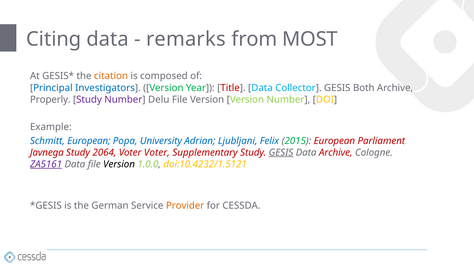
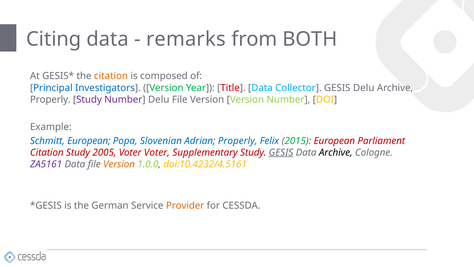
MOST: MOST -> BOTH (310, 39)
GESIS Both: Both -> Delu (364, 88)
University: University -> Slovenian (161, 141)
Adrian Ljubljani: Ljubljani -> Properly (238, 141)
Javnega: Javnega -> Citation (47, 152)
2064: 2064 -> 2005 (104, 152)
Archive colour: red -> black (336, 152)
ZA5161 underline: present -> none (46, 164)
Version colour: black -> orange (119, 164)
doi:10.4232/1.5121: doi:10.4232/1.5121 -> doi:10.4232/4.5161 (205, 164)
